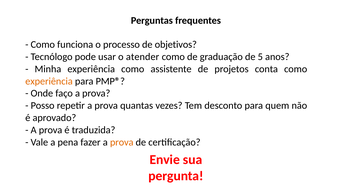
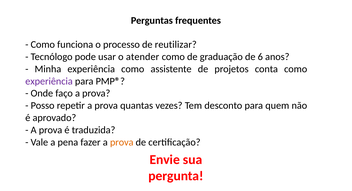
objetivos: objetivos -> reutilizar (176, 44)
5: 5 -> 6 (260, 57)
experiência colour: orange -> purple (49, 81)
